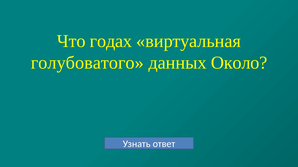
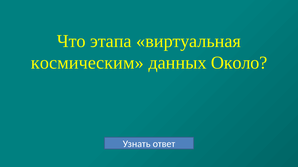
годах: годах -> этапа (111, 41)
голубоватого: голубоватого -> космическим (87, 63)
